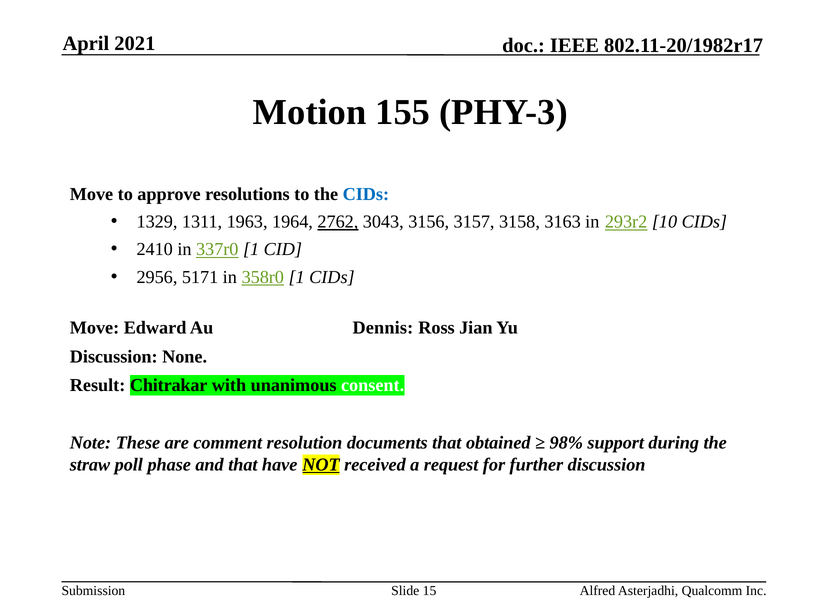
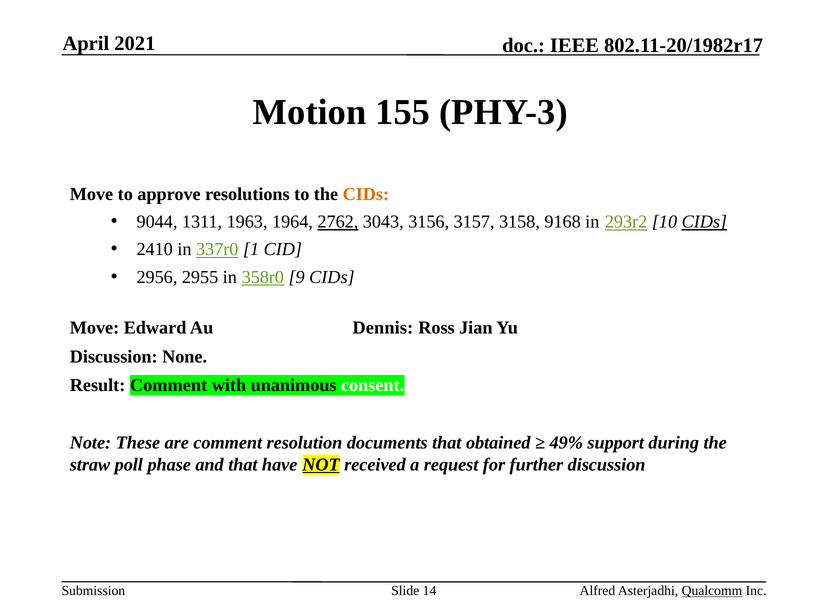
CIDs colour: blue -> orange (366, 194)
1329: 1329 -> 9044 (157, 222)
3163: 3163 -> 9168 (563, 222)
CIDs underline: none -> present (704, 222)
5171: 5171 -> 2955 (200, 277)
358r0 1: 1 -> 9 (297, 277)
Result Chitrakar: Chitrakar -> Comment (169, 385)
98%: 98% -> 49% (566, 443)
15: 15 -> 14 (430, 591)
Qualcomm underline: none -> present (712, 591)
